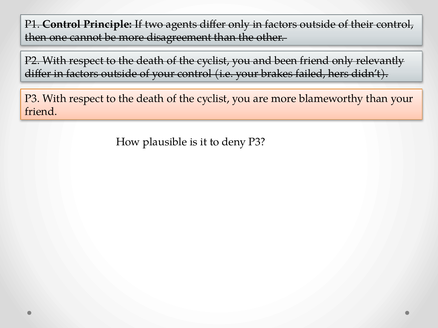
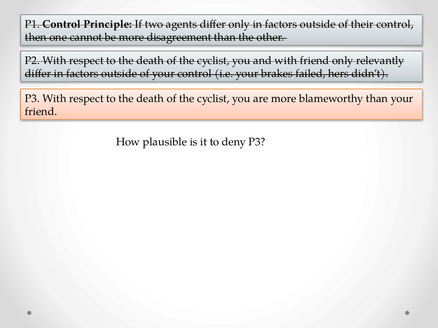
and been: been -> with (286, 61)
